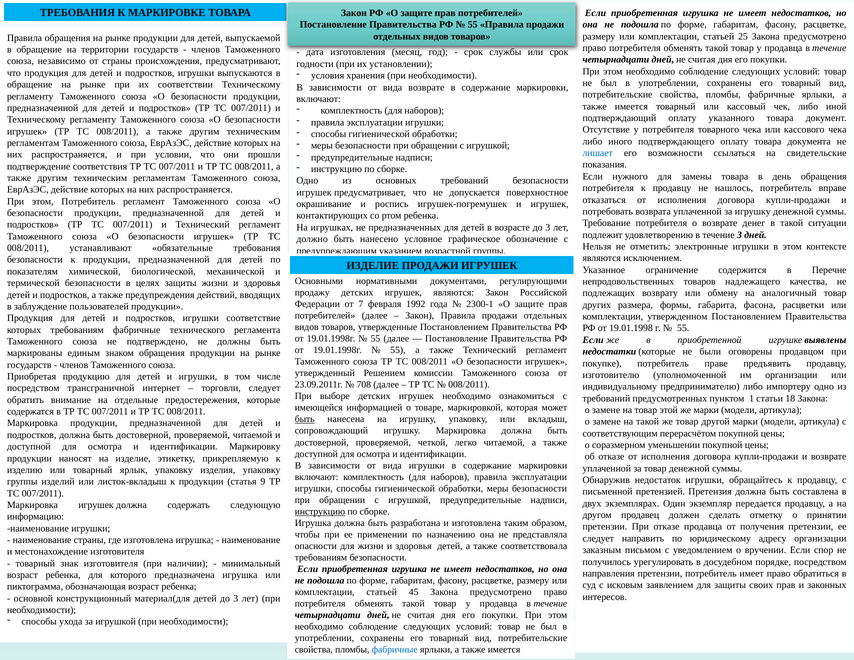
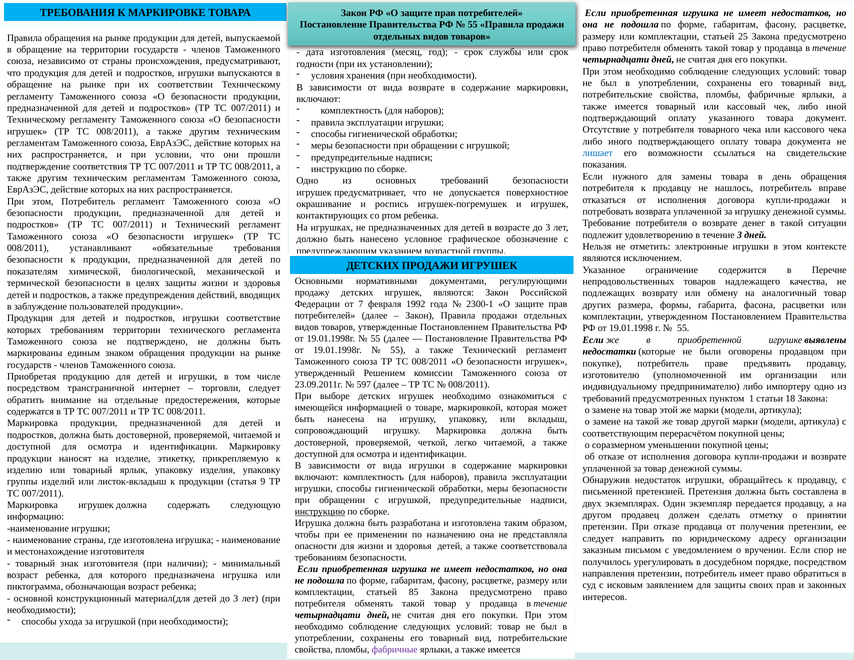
ИЗДЕЛИЕ: ИЗДЕЛИЕ -> ДЕТСКИХ (373, 266)
требованиям фабричные: фабричные -> территории (137, 330)
708: 708 -> 597 (364, 385)
быть underline: present -> none (305, 419)
45: 45 -> 85 (414, 592)
фабричные colour: blue -> purple (395, 650)
